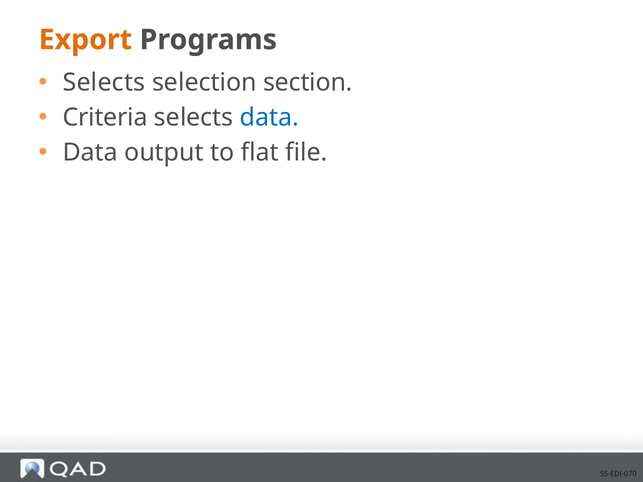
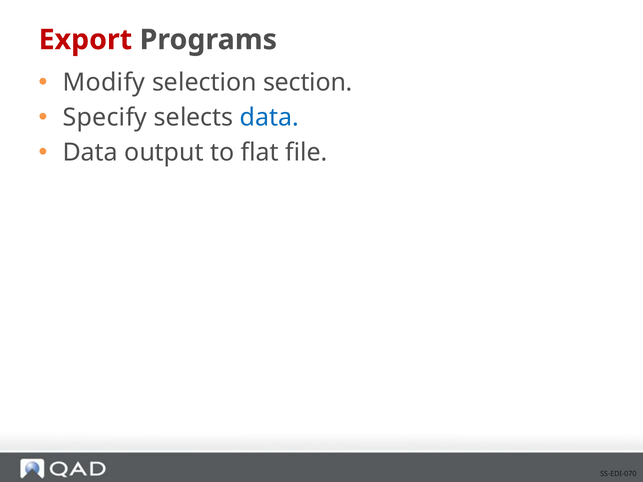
Export colour: orange -> red (85, 40)
Selects: Selects -> Modify (104, 83)
Criteria: Criteria -> Specify (105, 118)
